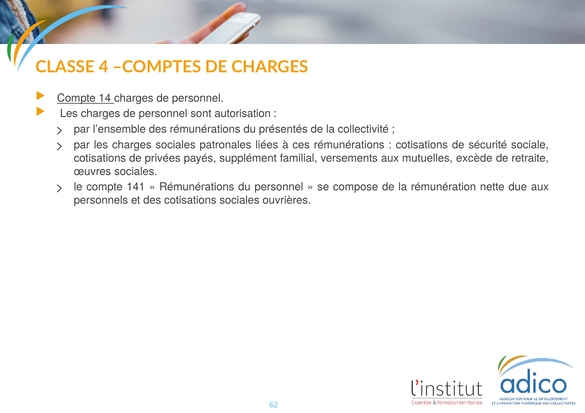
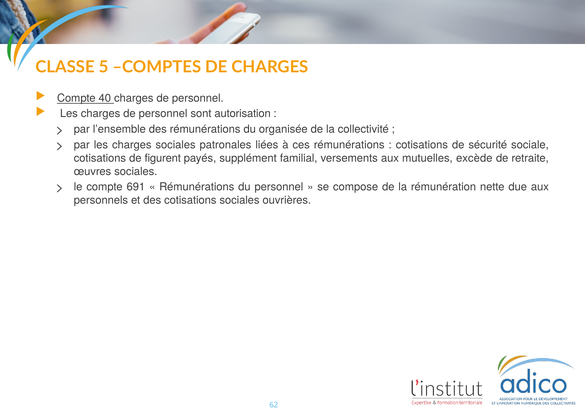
4: 4 -> 5 (104, 67)
14: 14 -> 40 (105, 98)
présentés: présentés -> organisée (283, 129)
privées: privées -> figurent (163, 158)
141: 141 -> 691 (136, 187)
